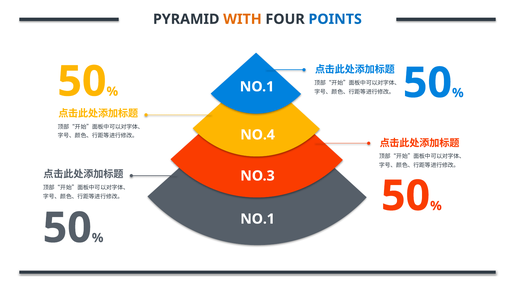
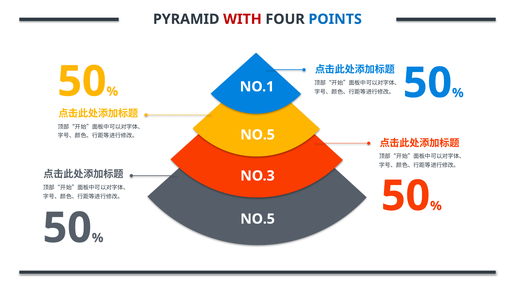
WITH colour: orange -> red (242, 19)
NO.4: NO.4 -> NO.5 (258, 135)
NO.1: NO.1 -> NO.5 (258, 219)
